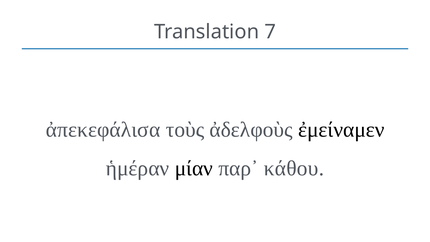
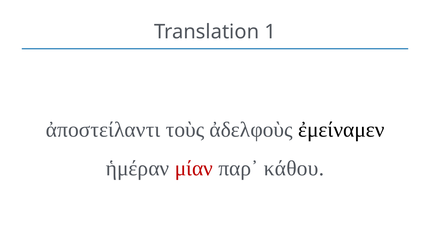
7: 7 -> 1 (270, 32)
ἀπεκεφάλισα: ἀπεκεφάλισα -> ἀποστείλαντι (103, 130)
μίαν colour: black -> red (194, 168)
